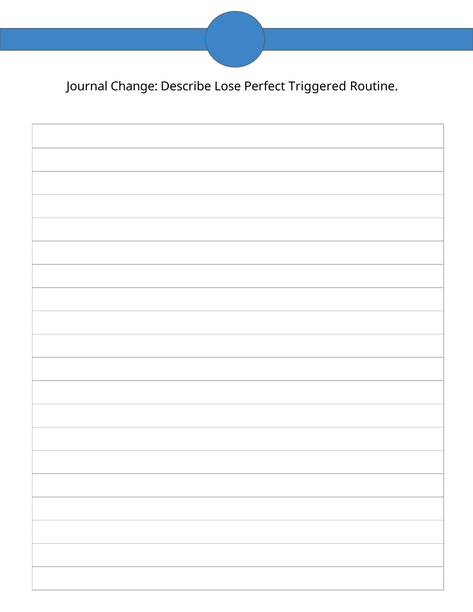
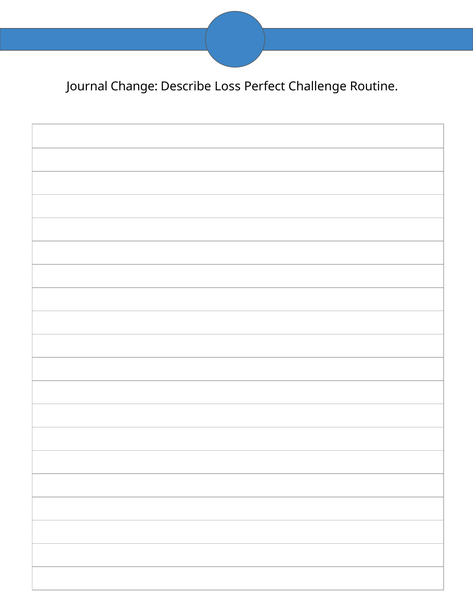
Lose: Lose -> Loss (228, 87)
Triggered: Triggered -> Challenge (317, 87)
